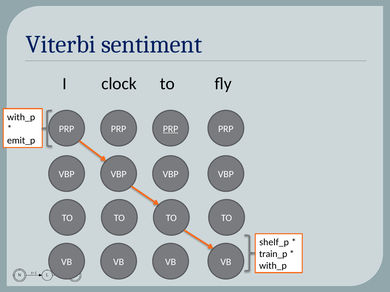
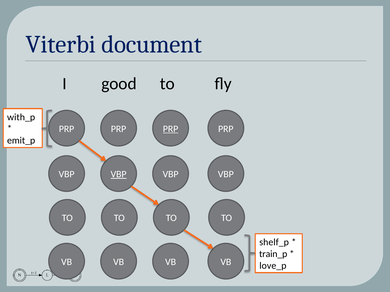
sentiment: sentiment -> document (152, 44)
clock: clock -> good (119, 84)
VBP underline: none -> present (119, 175)
with_p: with_p -> love_p (273, 266)
